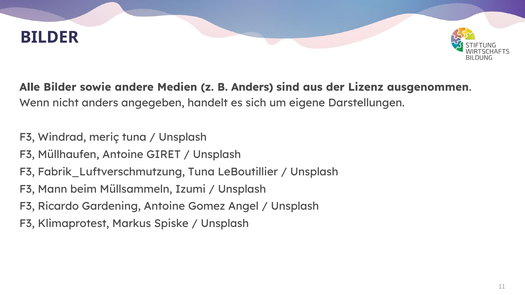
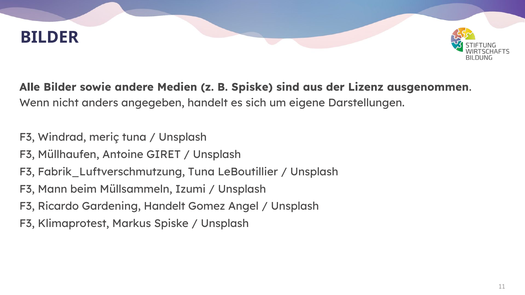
B Anders: Anders -> Spiske (252, 87)
Gardening Antoine: Antoine -> Handelt (165, 207)
